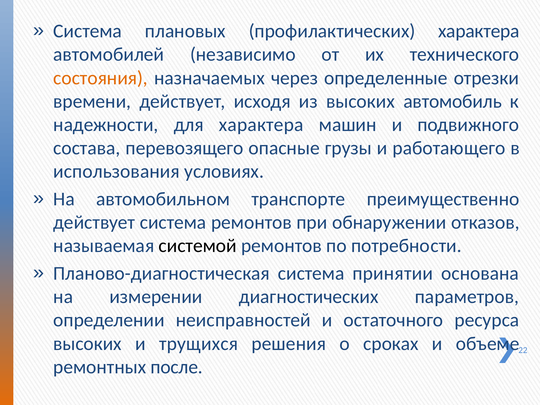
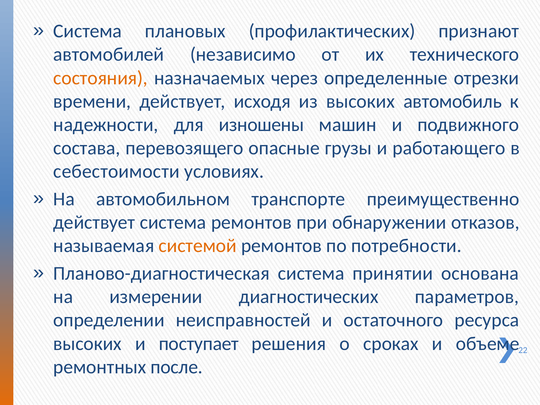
профилактических характера: характера -> признают (479, 31)
для характера: характера -> изношены (261, 125)
использования: использования -> себестоимости (116, 171)
системой colour: black -> orange (198, 246)
трущихся: трущихся -> поступает (199, 344)
